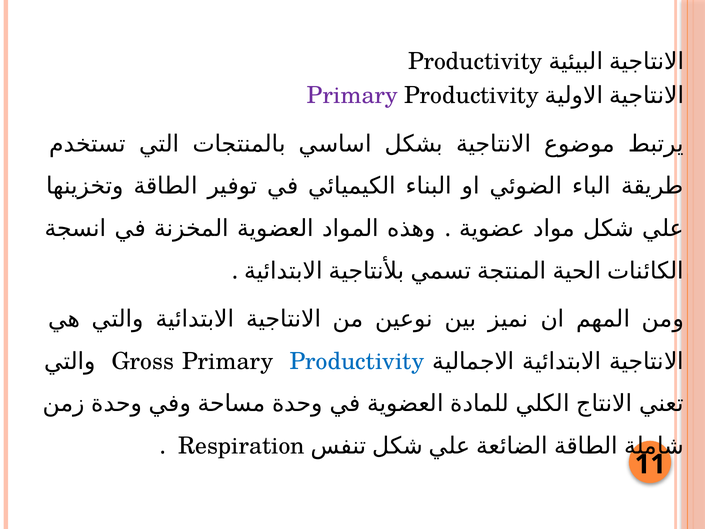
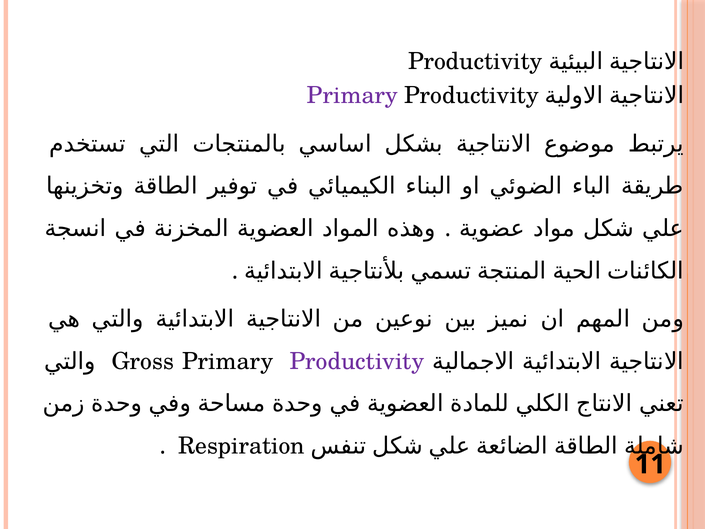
Productivity colour: blue -> purple (357, 361)
